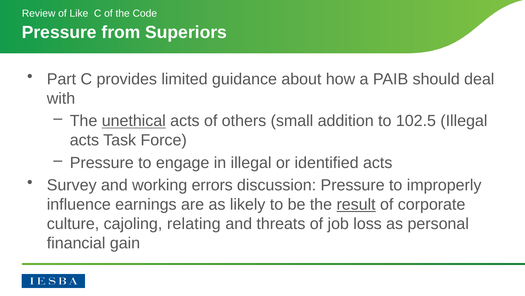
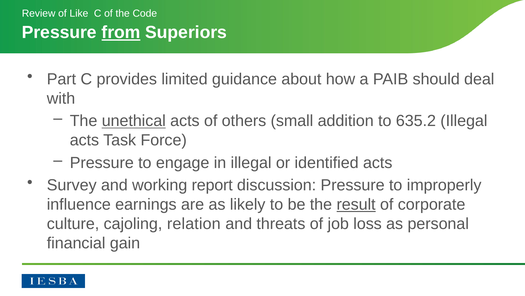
from underline: none -> present (121, 32)
102.5: 102.5 -> 635.2 (416, 121)
errors: errors -> report (212, 185)
relating: relating -> relation (194, 223)
